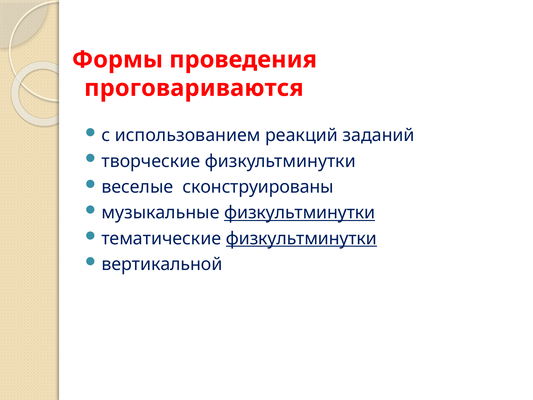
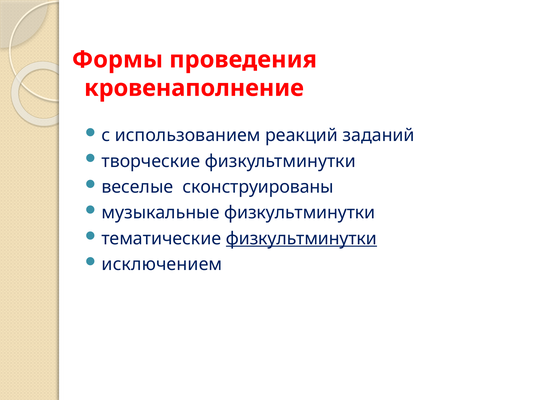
проговариваются: проговариваются -> кровенаполнение (194, 88)
физкультминутки underline: present -> none (300, 213)
вертикальной: вертикальной -> исключением (162, 264)
